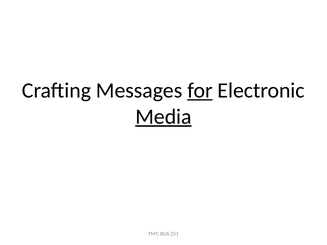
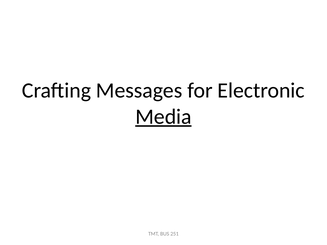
for underline: present -> none (200, 91)
